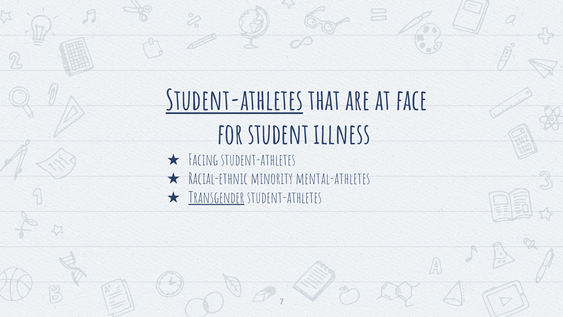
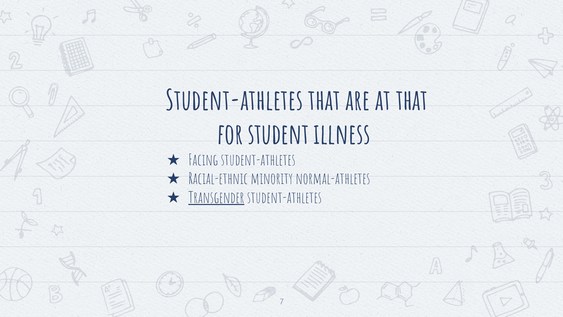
Student-athletes underline: present -> none (234, 101)
at face: face -> that (412, 101)
mental-athletes: mental-athletes -> normal-athletes (333, 179)
